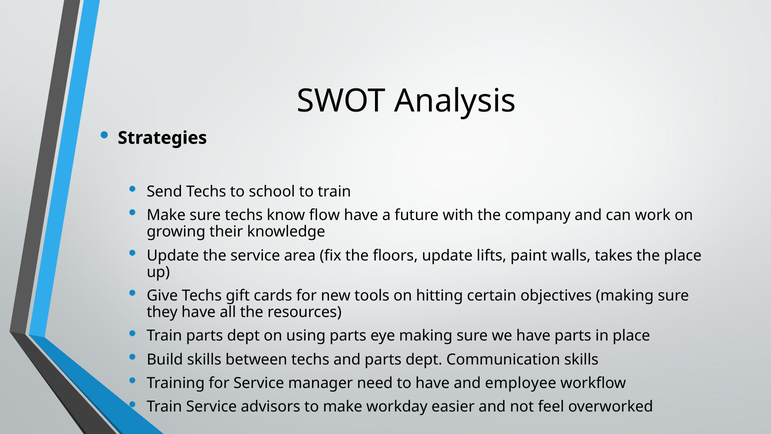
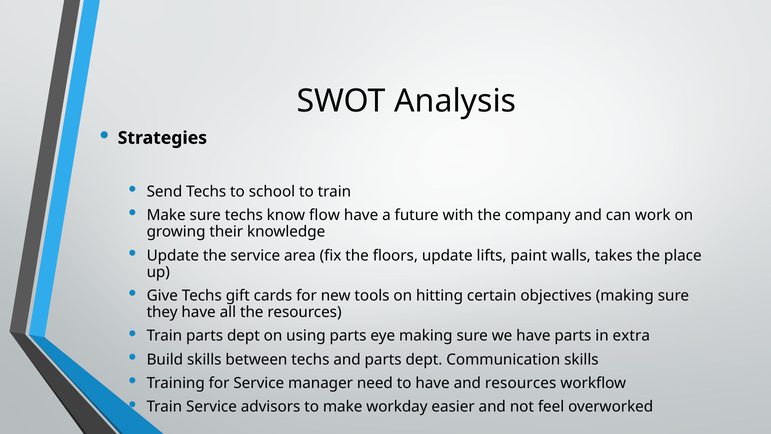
in place: place -> extra (631, 336)
and employee: employee -> resources (521, 383)
